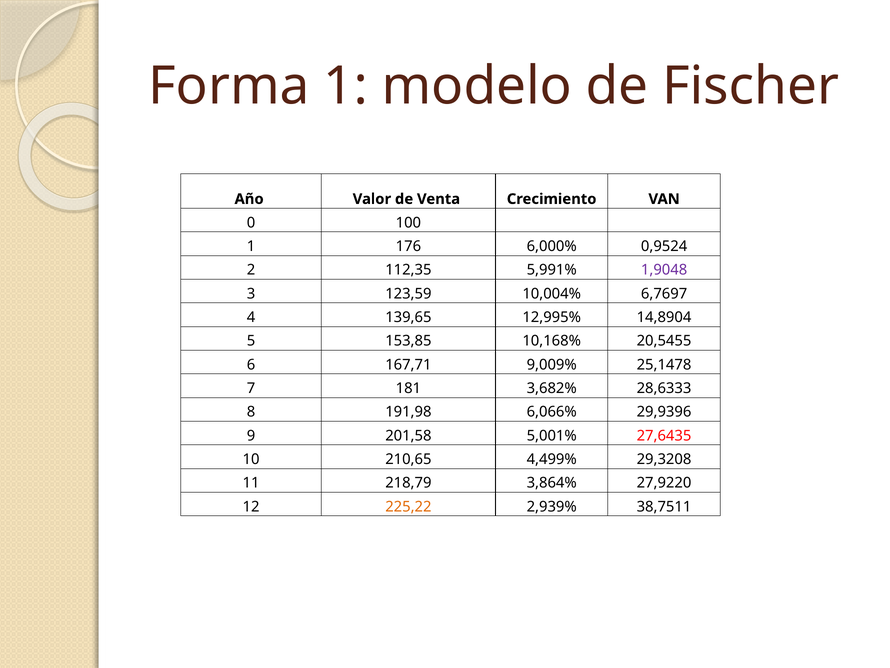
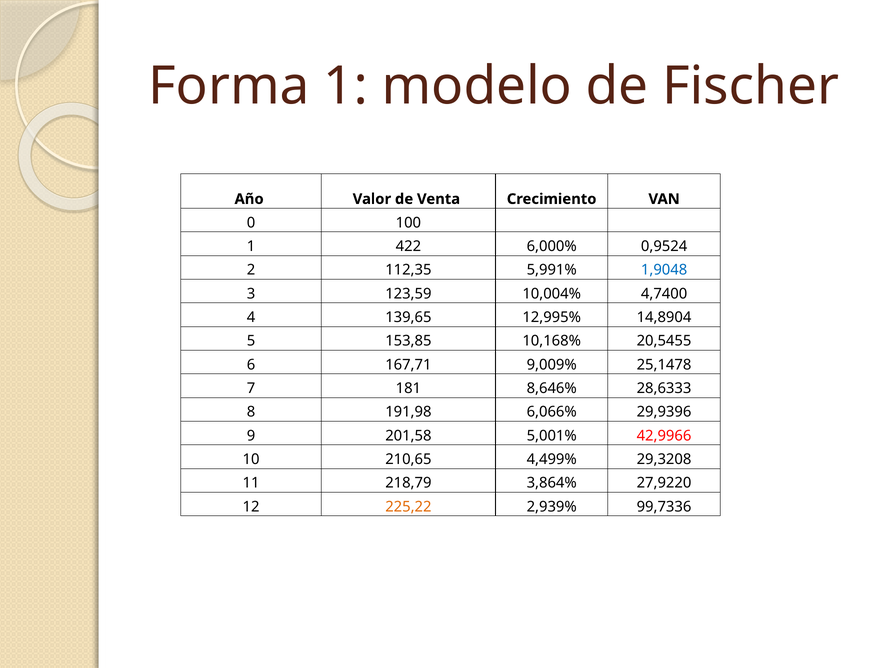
176: 176 -> 422 (408, 246)
1,9048 colour: purple -> blue (664, 270)
6,7697: 6,7697 -> 4,7400 (664, 294)
3,682%: 3,682% -> 8,646% (552, 388)
27,6435: 27,6435 -> 42,9966 (664, 435)
38,7511: 38,7511 -> 99,7336 (664, 506)
